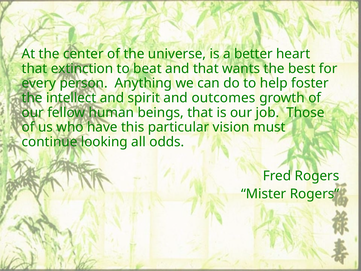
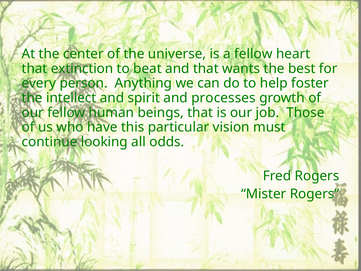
a better: better -> fellow (253, 54)
outcomes: outcomes -> processes (223, 98)
